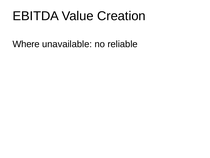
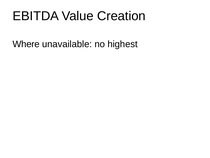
reliable: reliable -> highest (123, 44)
